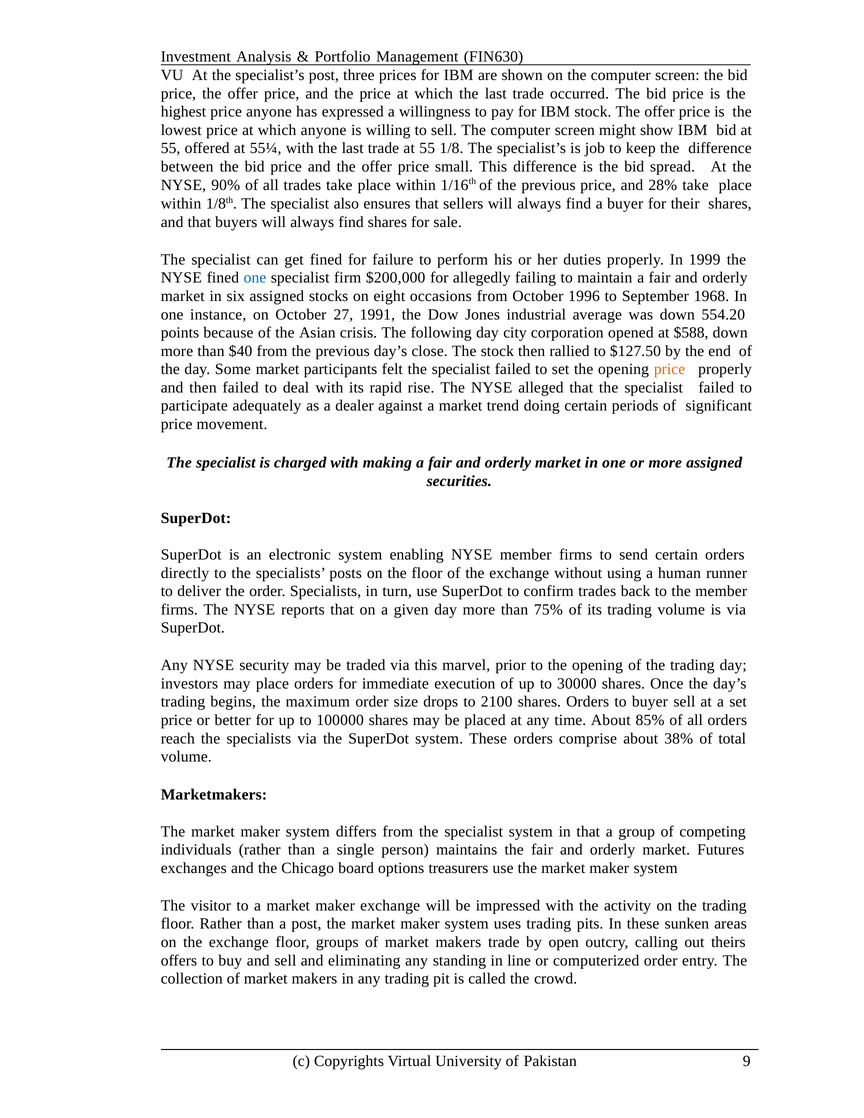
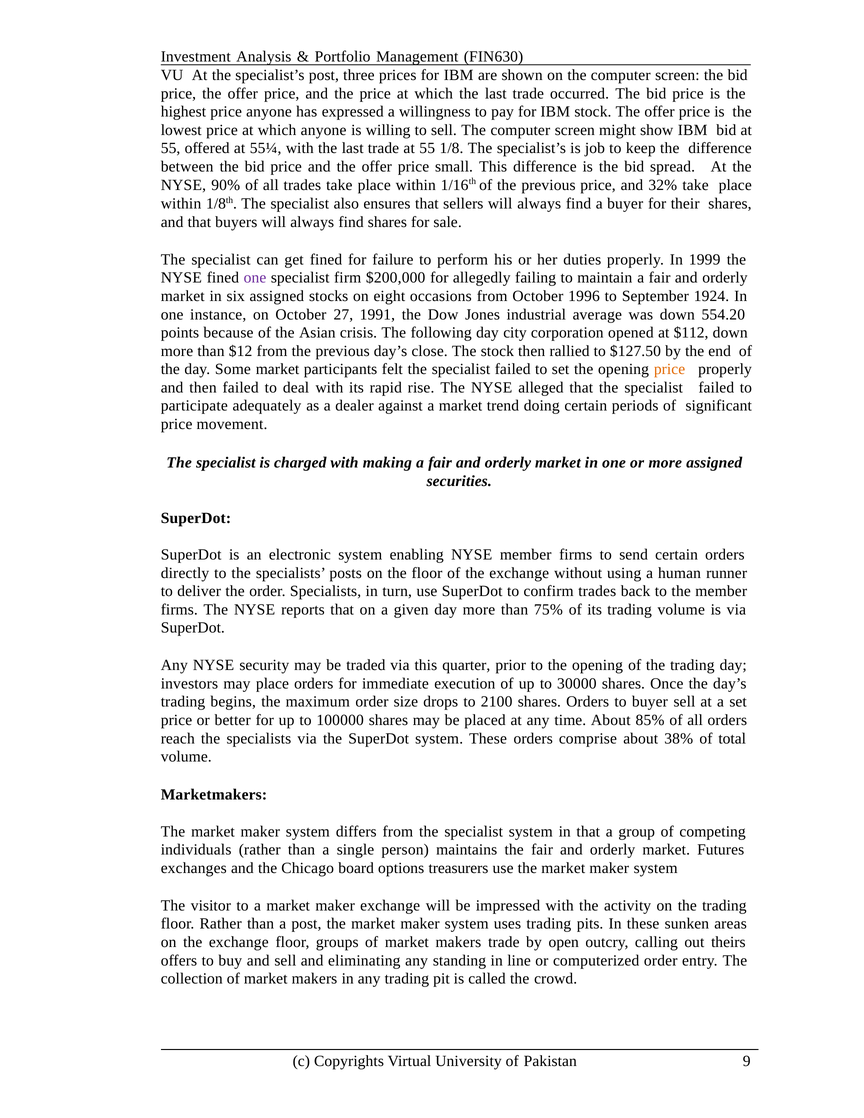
28%: 28% -> 32% (663, 185)
one colour: blue -> purple (255, 278)
1968: 1968 -> 1924 (712, 296)
$588: $588 -> $112 (691, 333)
$40: $40 -> $12 (241, 351)
marvel: marvel -> quarter (466, 665)
